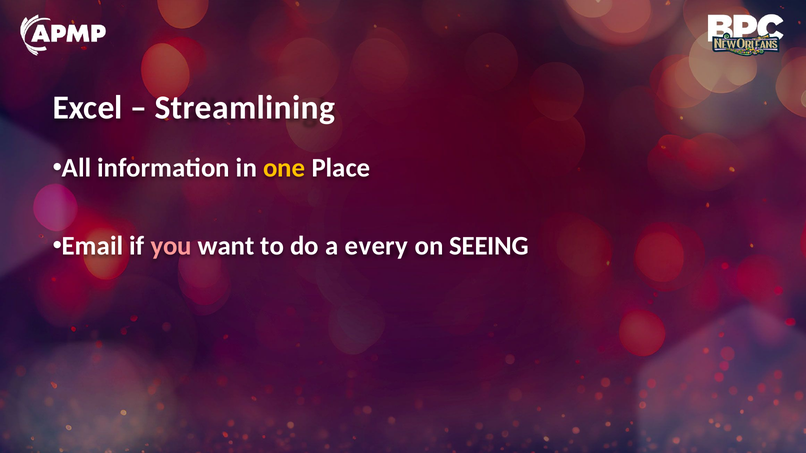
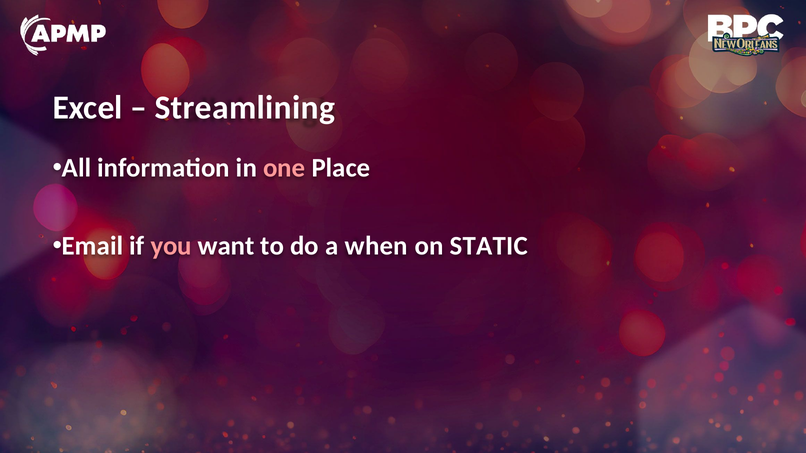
one colour: yellow -> pink (284, 168)
every: every -> when (376, 246)
SEEING: SEEING -> STATIC (489, 246)
